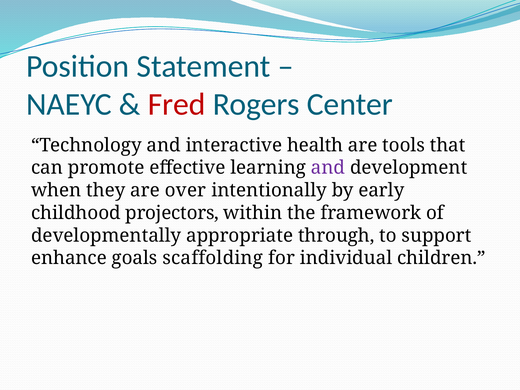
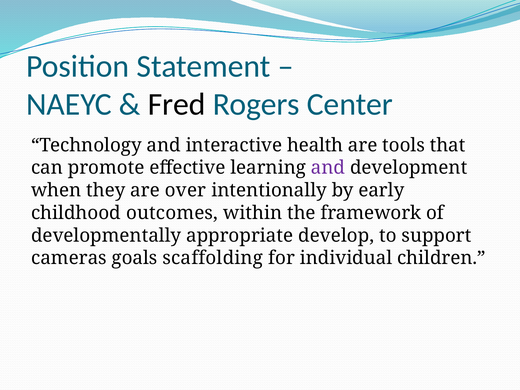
Fred colour: red -> black (177, 104)
projectors: projectors -> outcomes (172, 213)
through: through -> develop (336, 236)
enhance: enhance -> cameras (69, 258)
